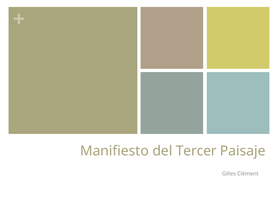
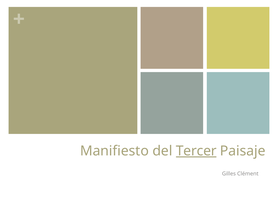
Tercer underline: none -> present (196, 151)
